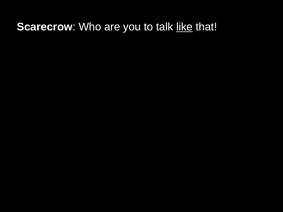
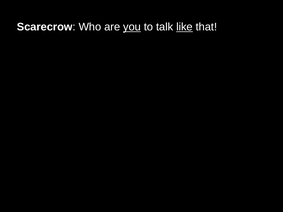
you underline: none -> present (132, 27)
